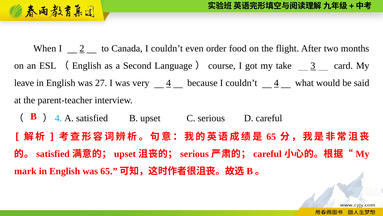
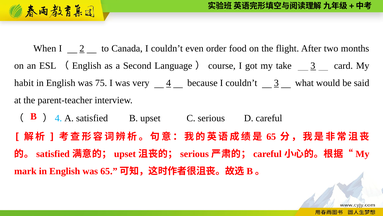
leave: leave -> habit (24, 83)
27: 27 -> 75 (101, 83)
couldn’t 4: 4 -> 3 (276, 83)
